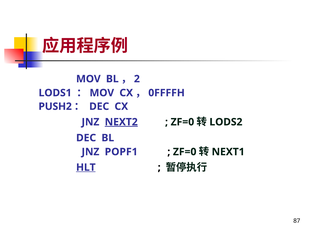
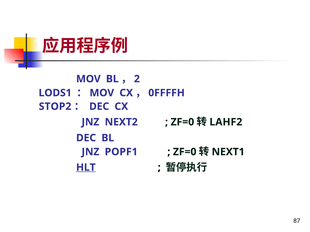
PUSH2: PUSH2 -> STOP2 (55, 107)
NEXT2 underline: present -> none (121, 122)
LODS2: LODS2 -> LAHF2 (226, 122)
